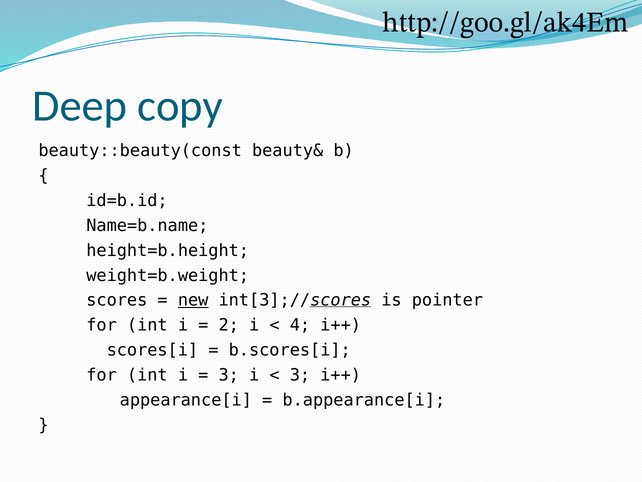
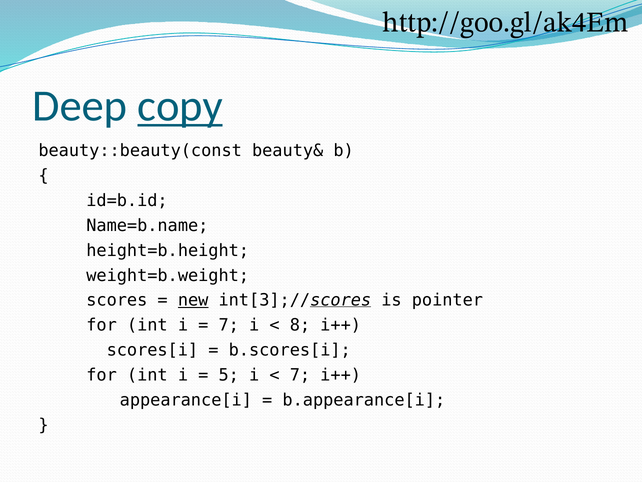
copy underline: none -> present (180, 106)
2: 2 -> 7 (229, 325)
4: 4 -> 8 (300, 325)
3: 3 -> 5 (229, 375)
3: 3 -> 7 (300, 375)
